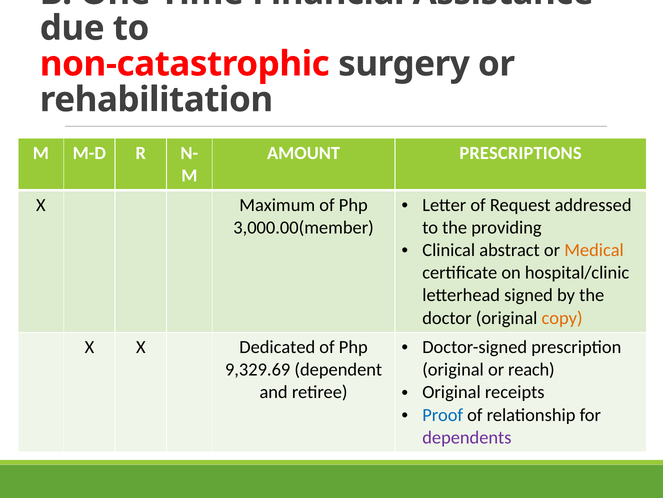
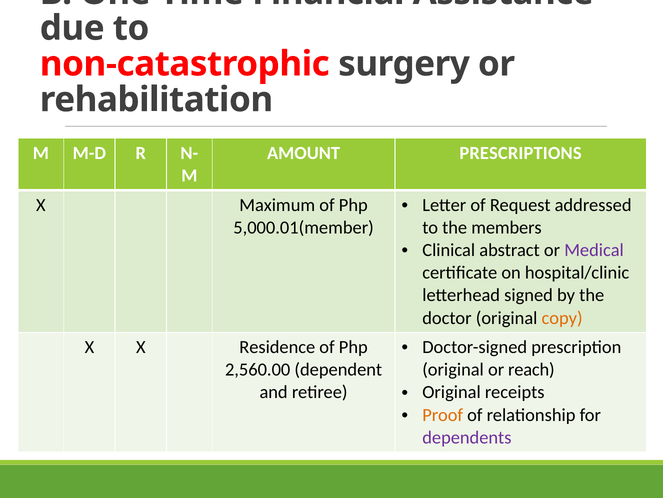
3,000.00(member: 3,000.00(member -> 5,000.01(member (304, 227)
providing: providing -> members (507, 227)
Medical colour: orange -> purple (594, 250)
Dedicated: Dedicated -> Residence (277, 347)
9,329.69: 9,329.69 -> 2,560.00 (258, 369)
Proof colour: blue -> orange (443, 414)
